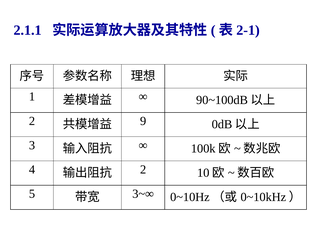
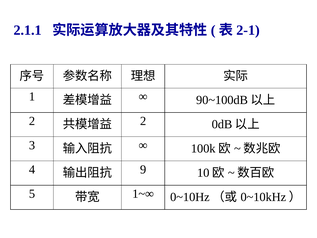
9: 9 -> 2 (143, 121)
2: 2 -> 9 (143, 169)
3~∞: 3~∞ -> 1~∞ (143, 194)
